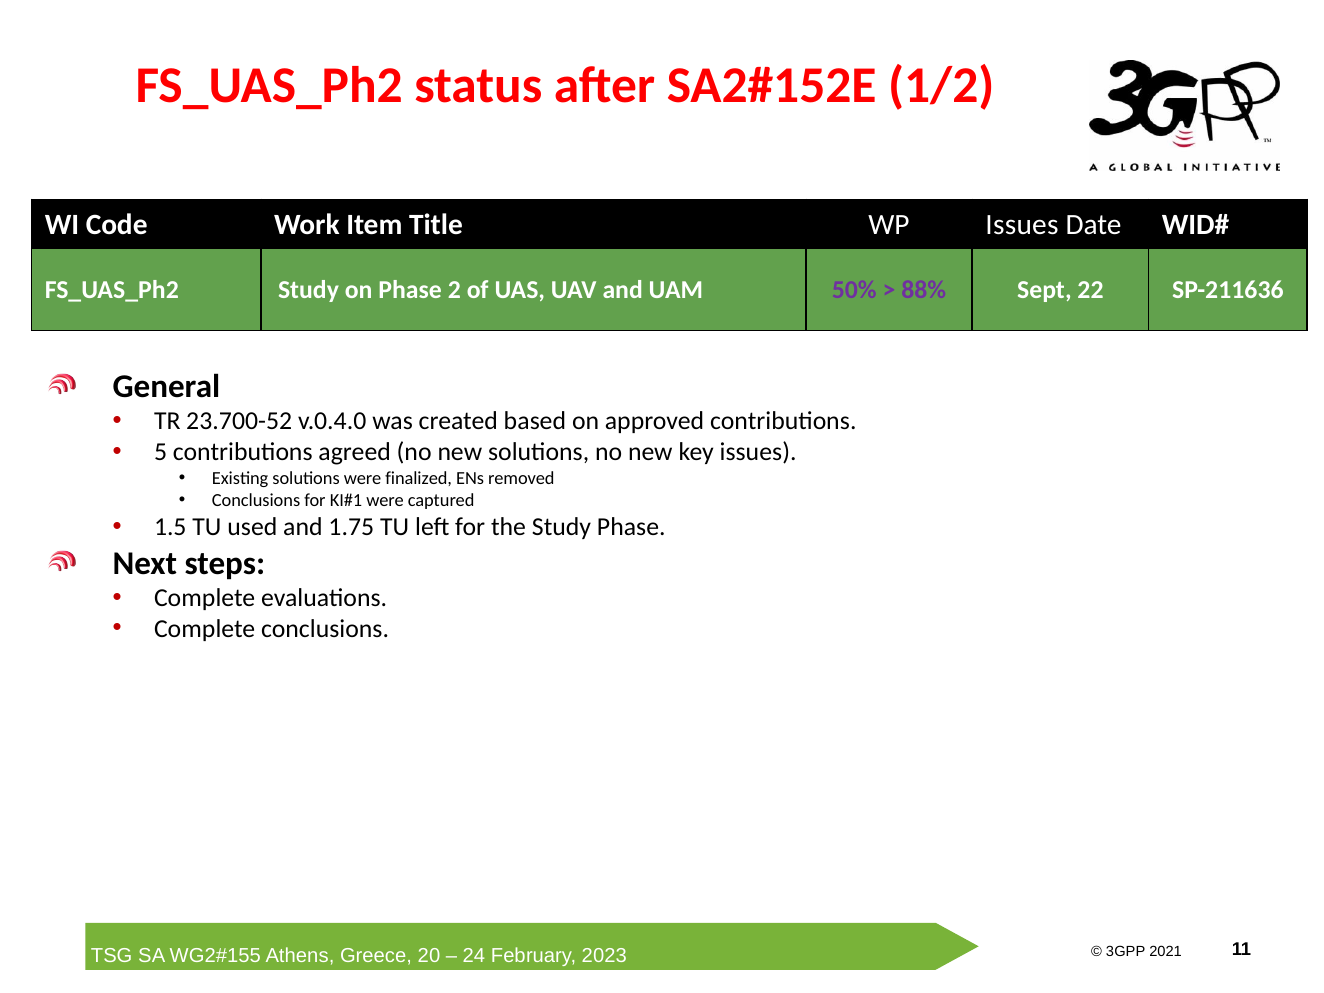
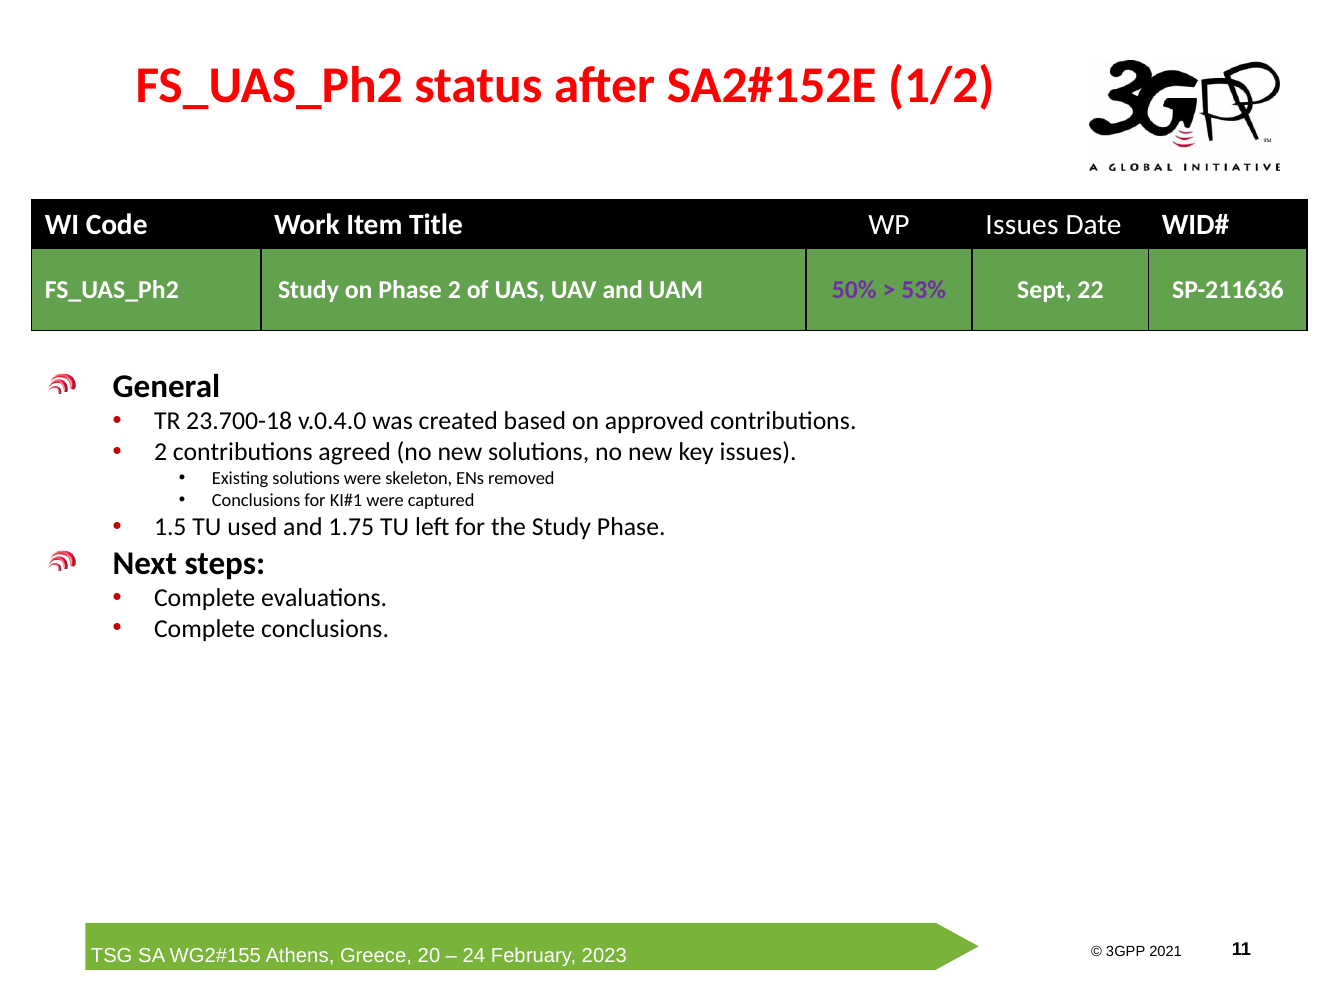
88%: 88% -> 53% (924, 290)
23.700-52: 23.700-52 -> 23.700-18 (239, 421)
5: 5 -> 2 (161, 452)
finalized: finalized -> skeleton (419, 478)
